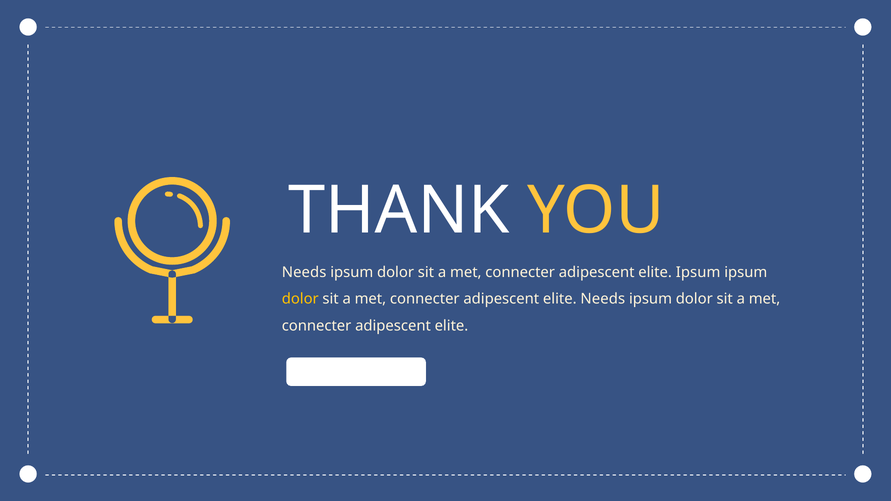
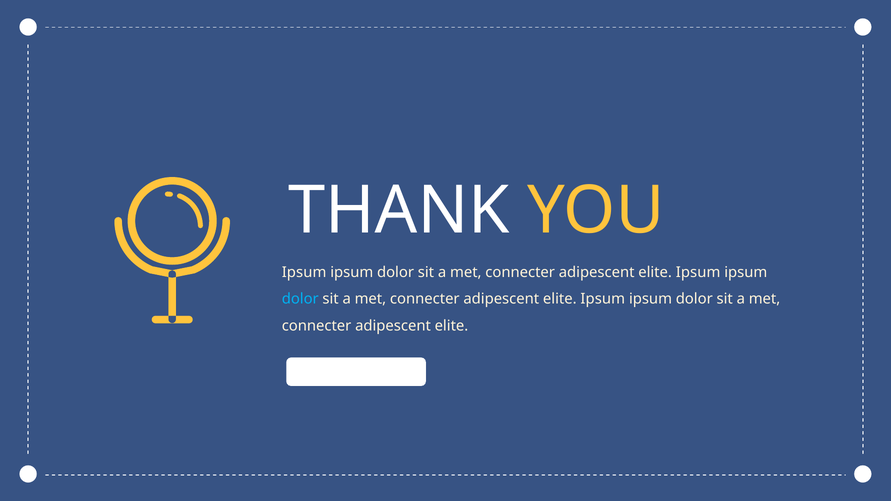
Needs: Needs -> Ipsum (304, 272)
dolor colour: yellow -> light blue (300, 299)
Needs: Needs -> Ipsum (603, 299)
